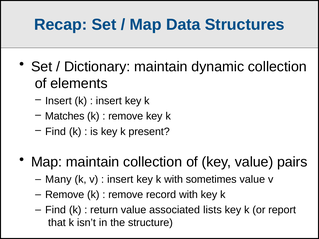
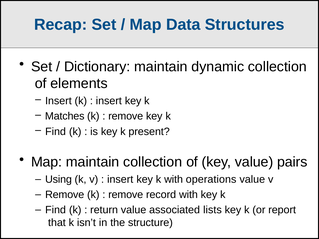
Many: Many -> Using (58, 180)
sometimes: sometimes -> operations (211, 180)
